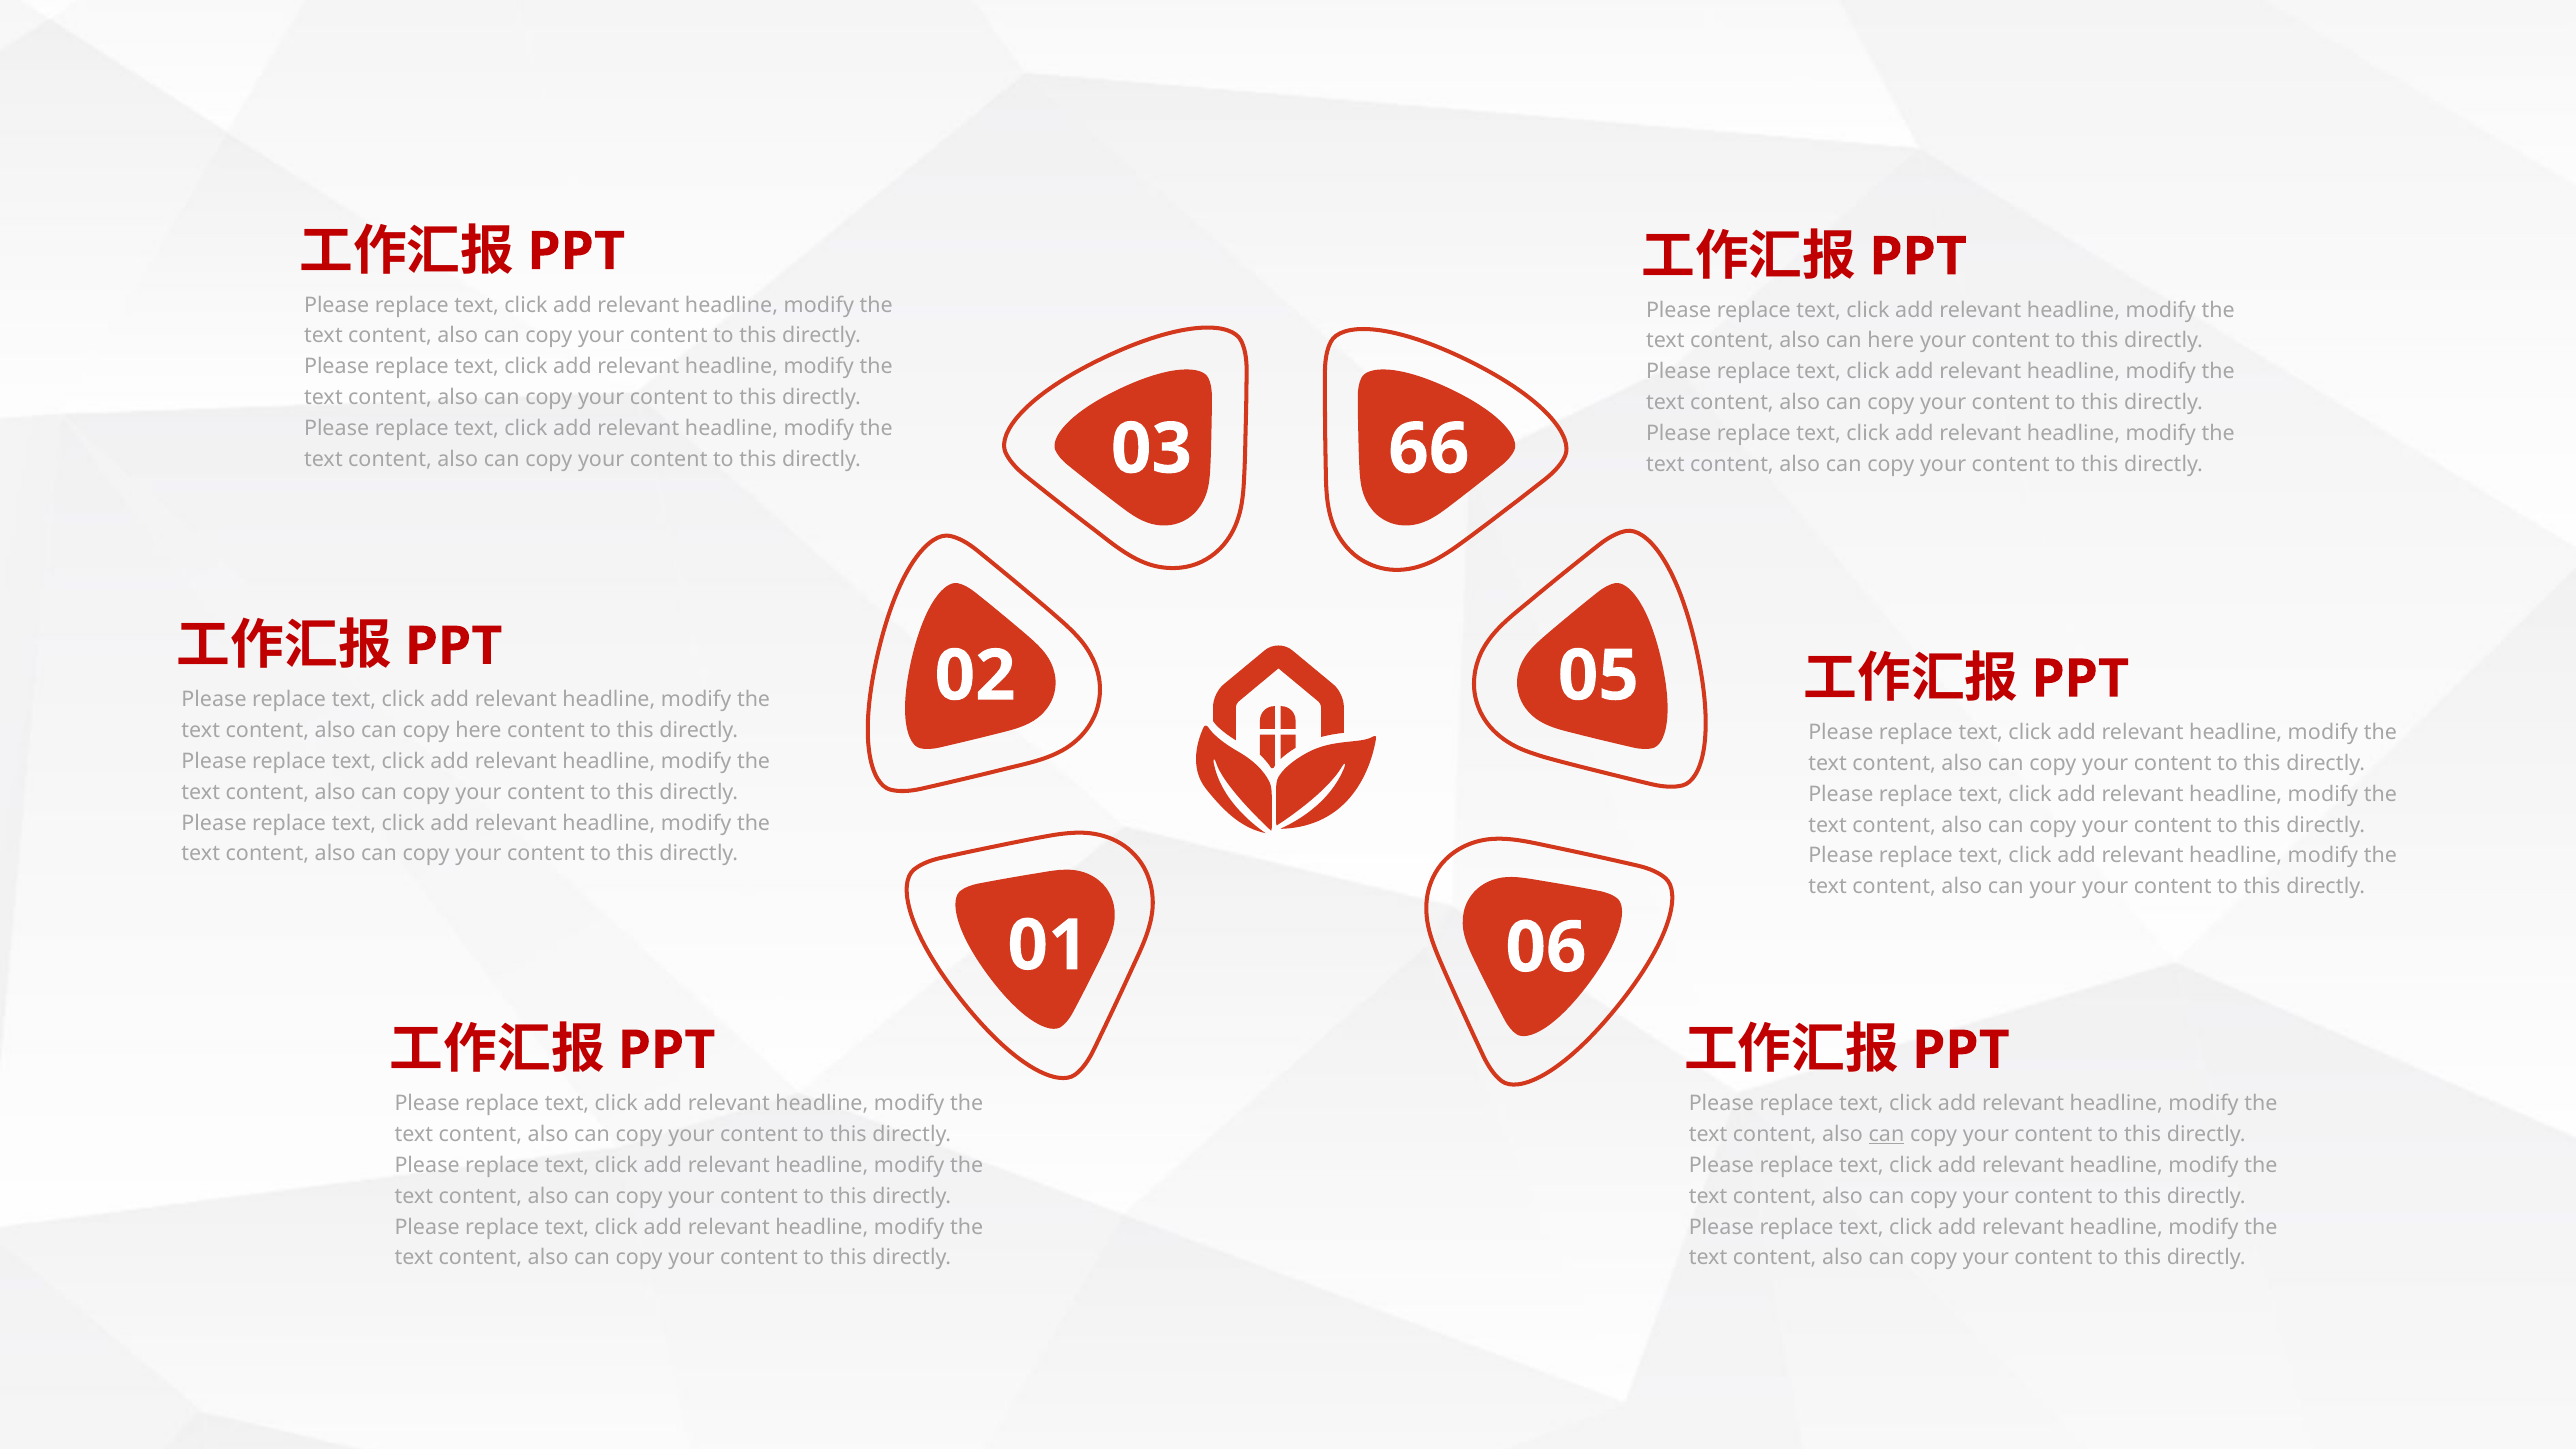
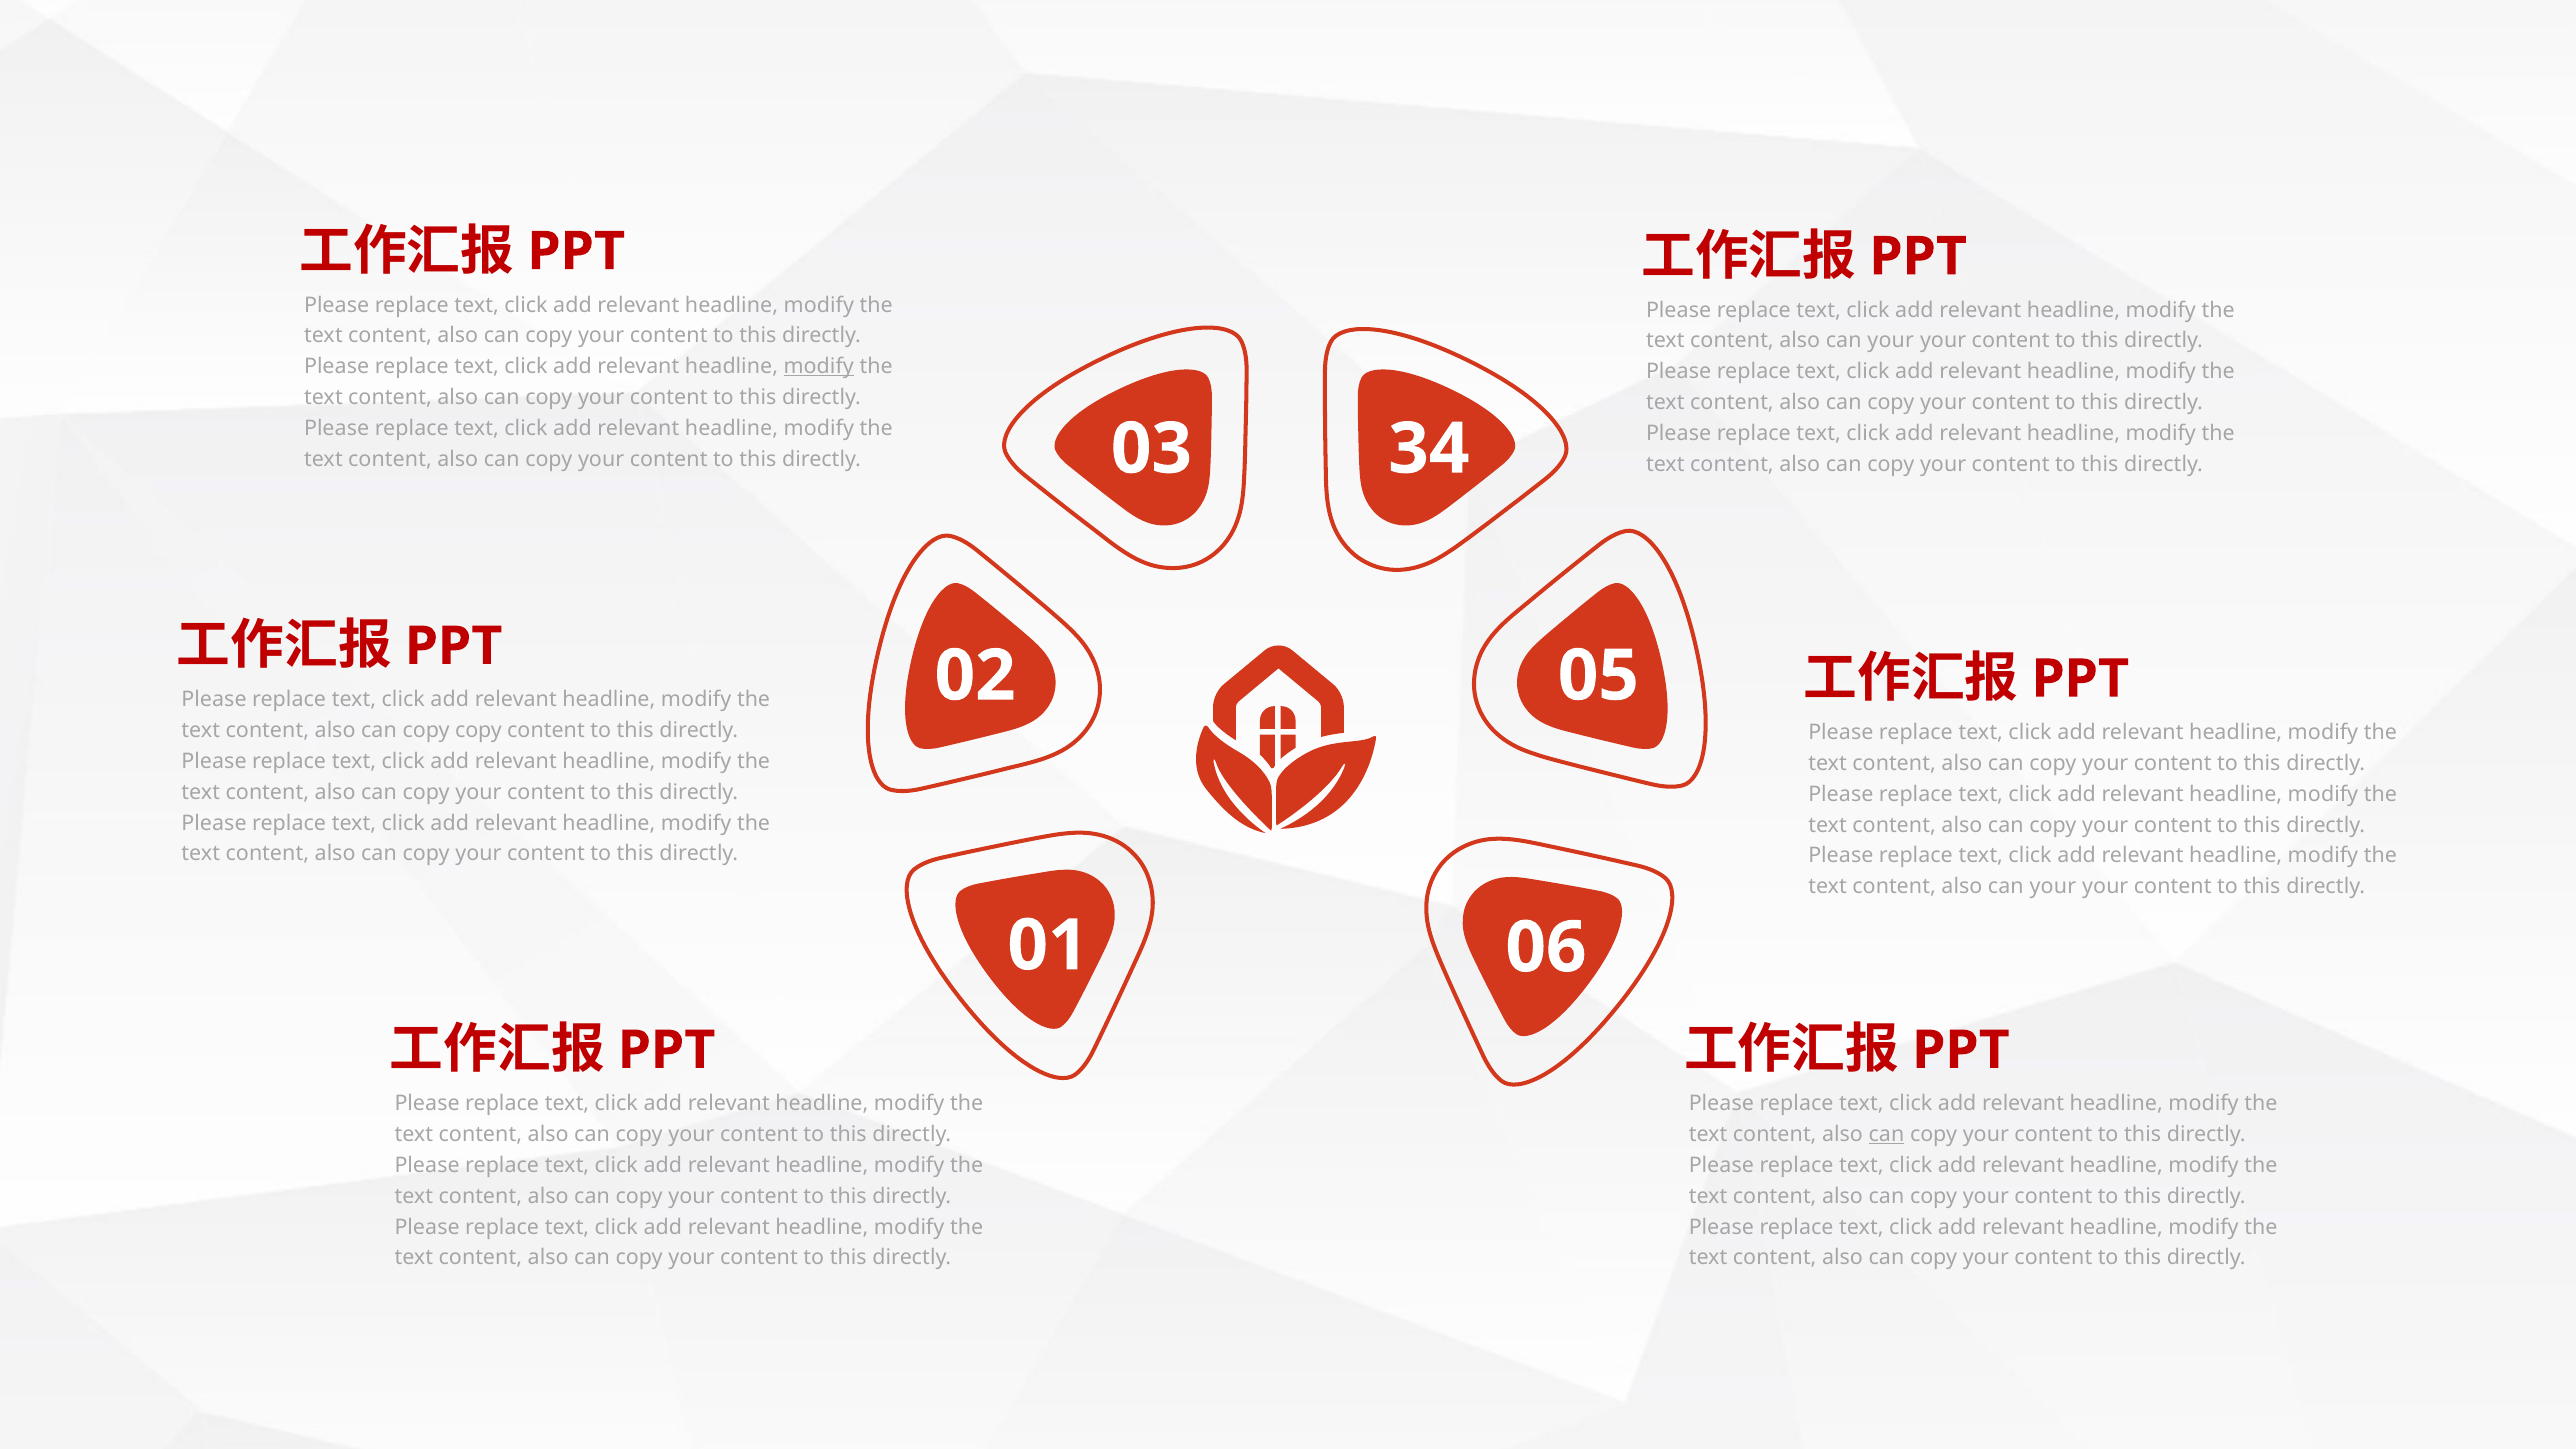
here: here -> your (1891, 341)
modify underline: none -> present (819, 367)
66: 66 -> 34 (1429, 449)
copy here: here -> copy (479, 731)
